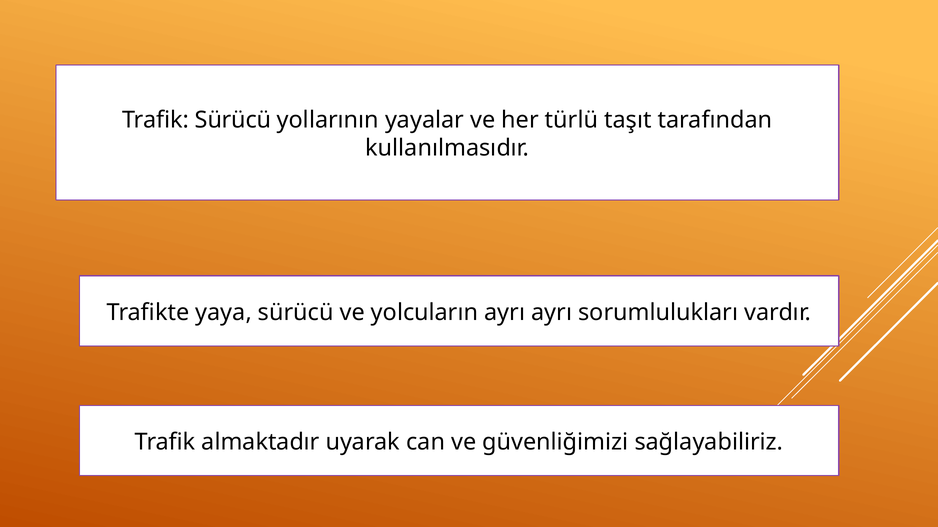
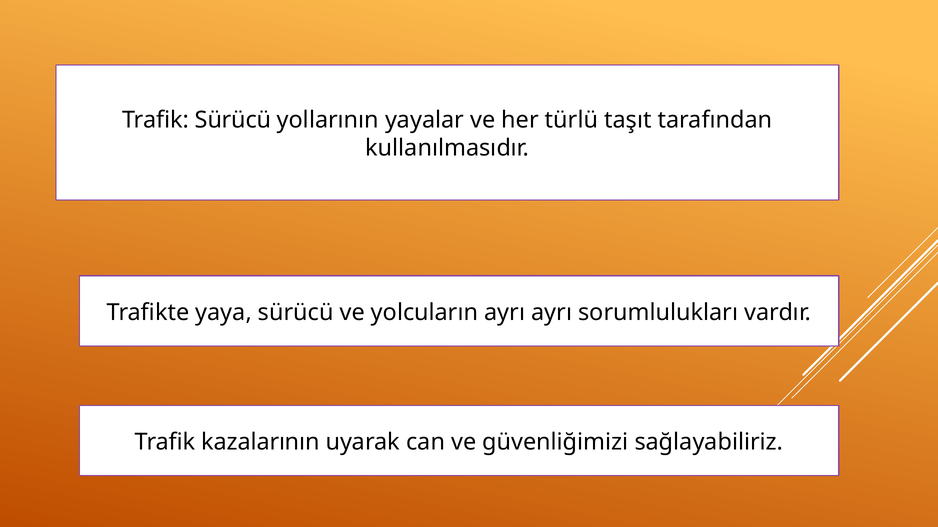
almaktadır: almaktadır -> kazalarının (261, 443)
